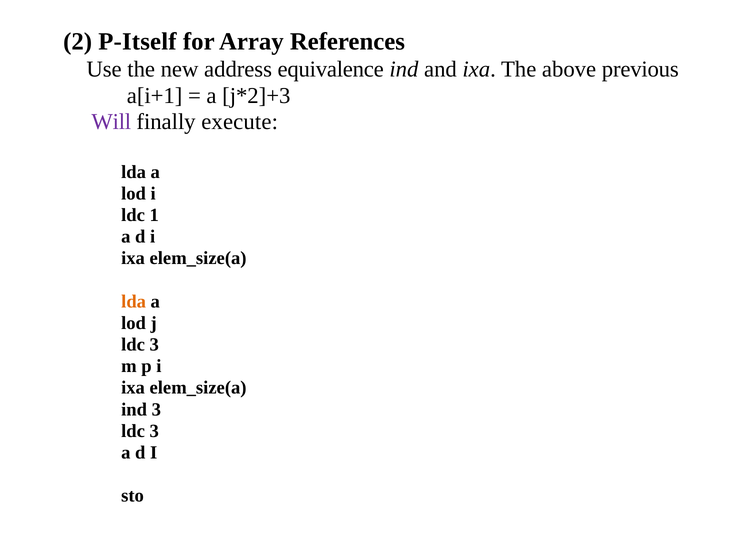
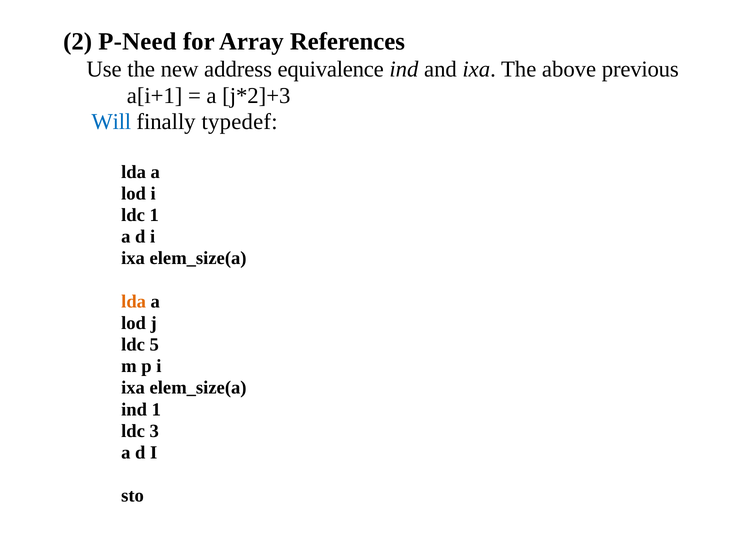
P-Itself: P-Itself -> P-Need (137, 42)
Will colour: purple -> blue (111, 122)
execute: execute -> typedef (240, 122)
3: 3 -> 5 (154, 345)
ind 3: 3 -> 1 (156, 409)
